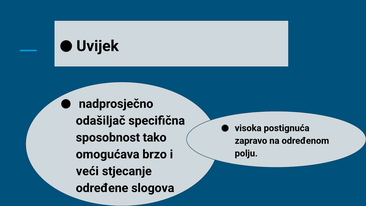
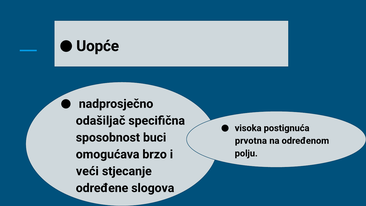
Uvijek: Uvijek -> Uopće (98, 46)
tako: tako -> buci (155, 137)
zapravo: zapravo -> prvotna (251, 141)
